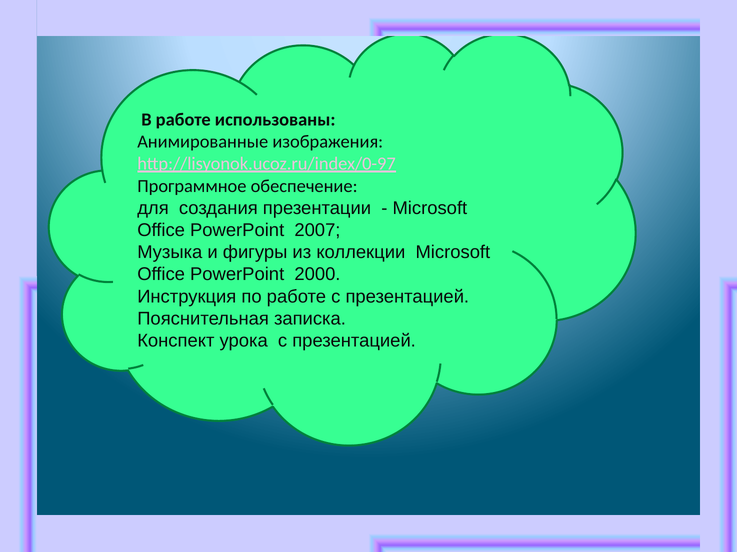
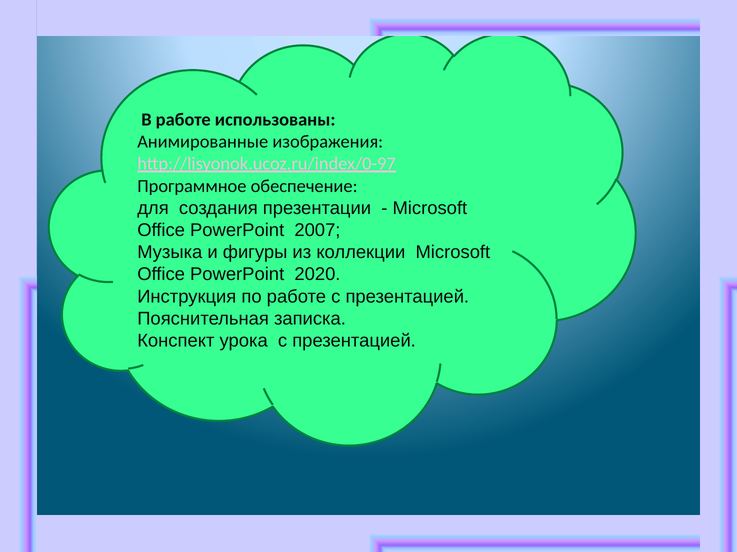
2000: 2000 -> 2020 (317, 275)
